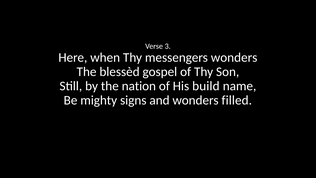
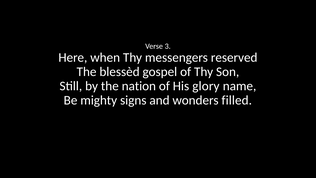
messengers wonders: wonders -> reserved (234, 57)
build: build -> glory (206, 86)
